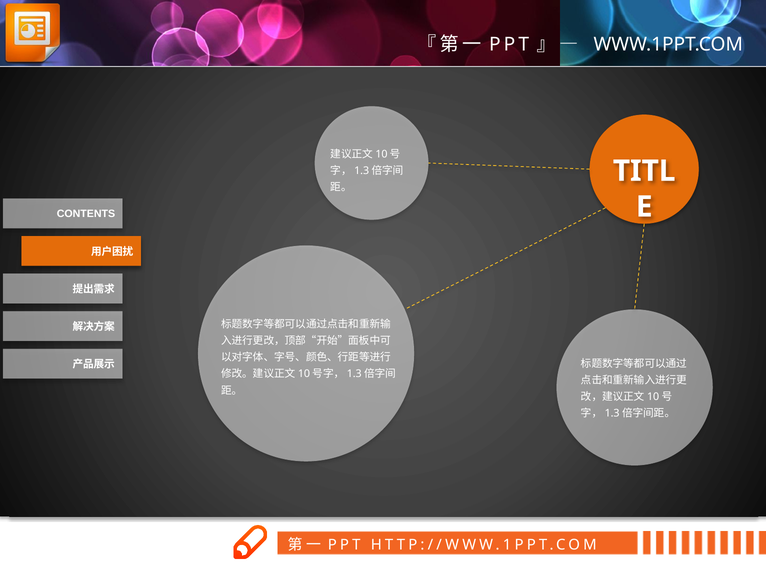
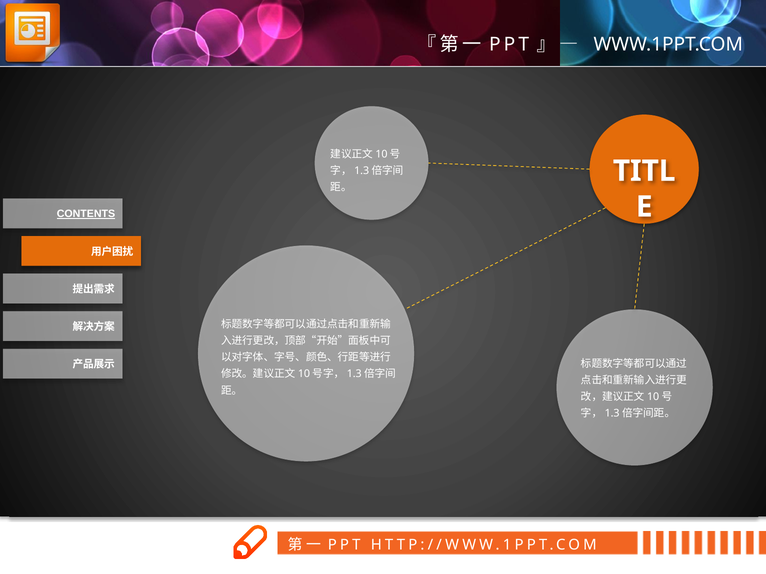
CONTENTS underline: none -> present (86, 214)
